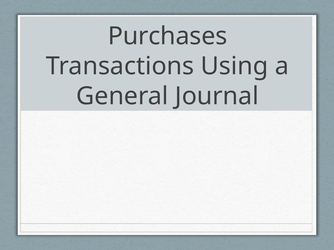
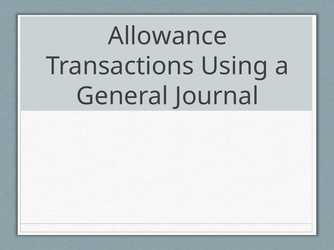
Purchases: Purchases -> Allowance (167, 36)
